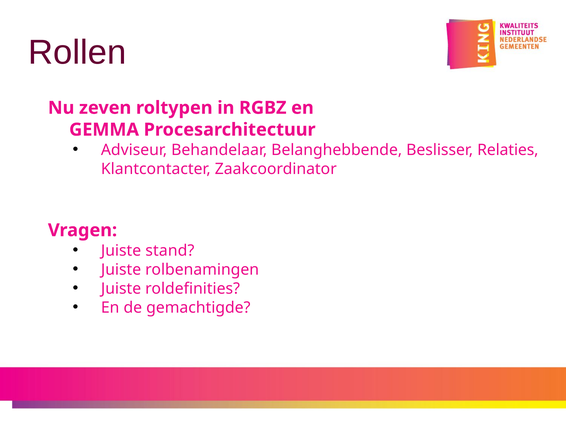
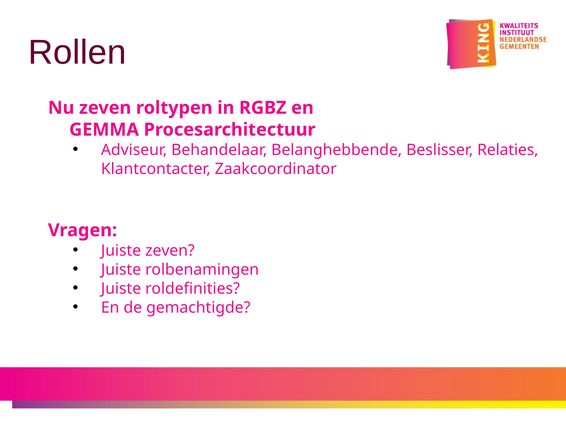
Juiste stand: stand -> zeven (170, 251)
